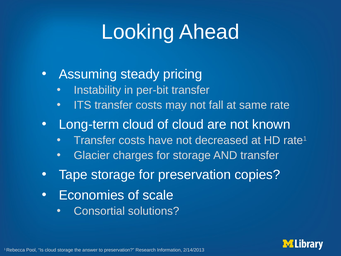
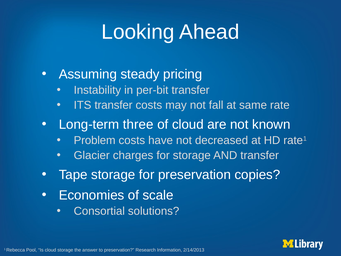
Long-term cloud: cloud -> three (138, 124)
Transfer: Transfer -> Problem (95, 140)
